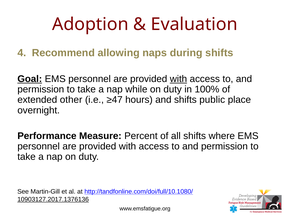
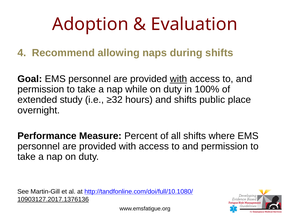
Goal underline: present -> none (30, 79)
other: other -> study (71, 100)
≥47: ≥47 -> ≥32 (115, 100)
